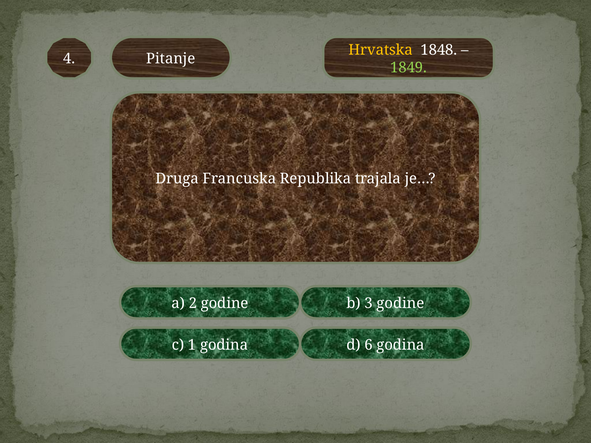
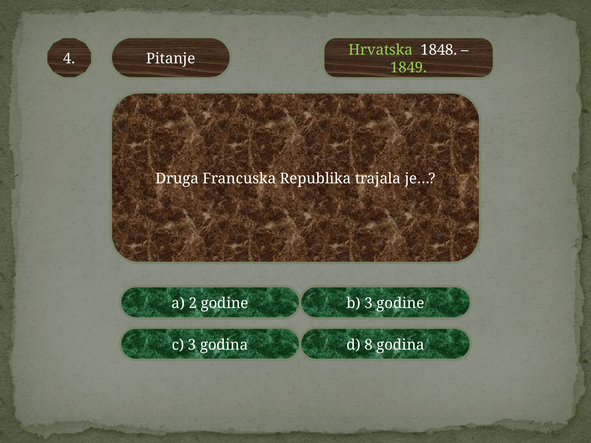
Hrvatska colour: yellow -> light green (381, 50)
c 1: 1 -> 3 (192, 345)
6: 6 -> 8 (369, 345)
